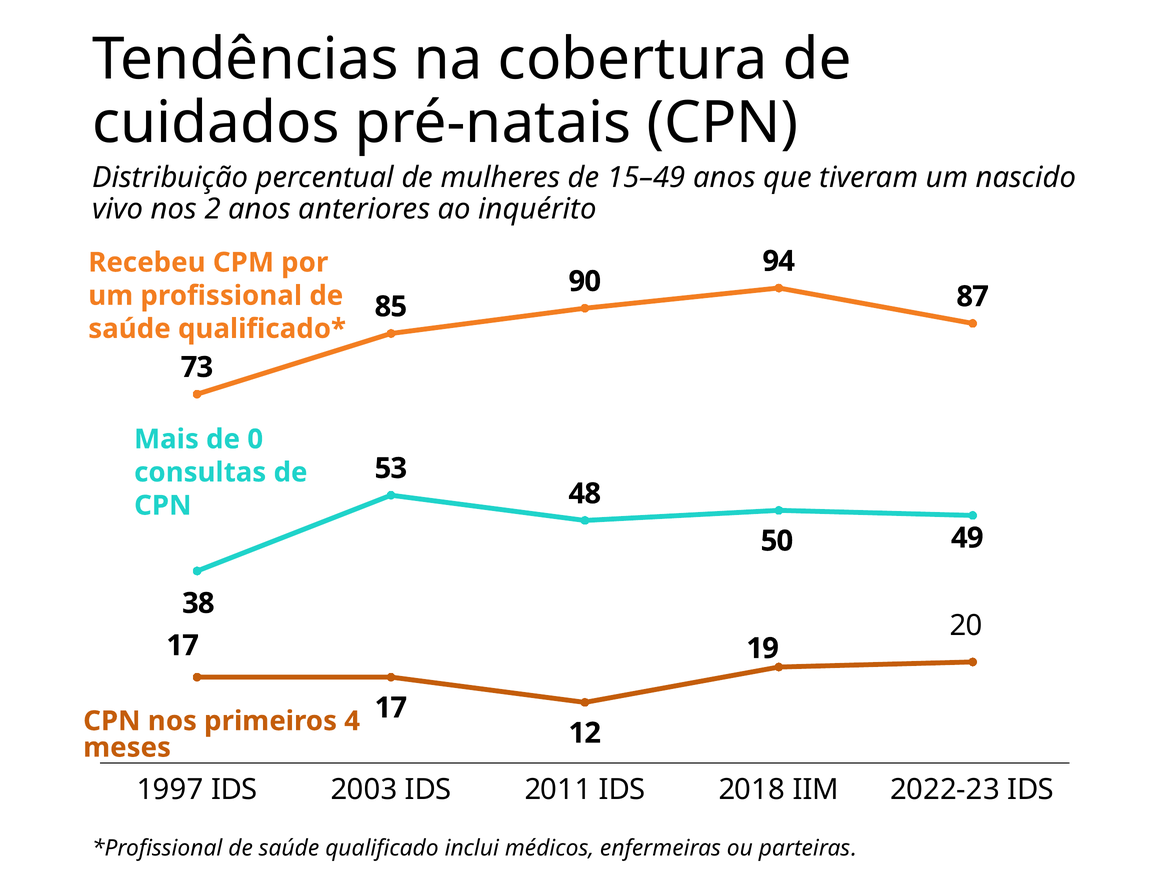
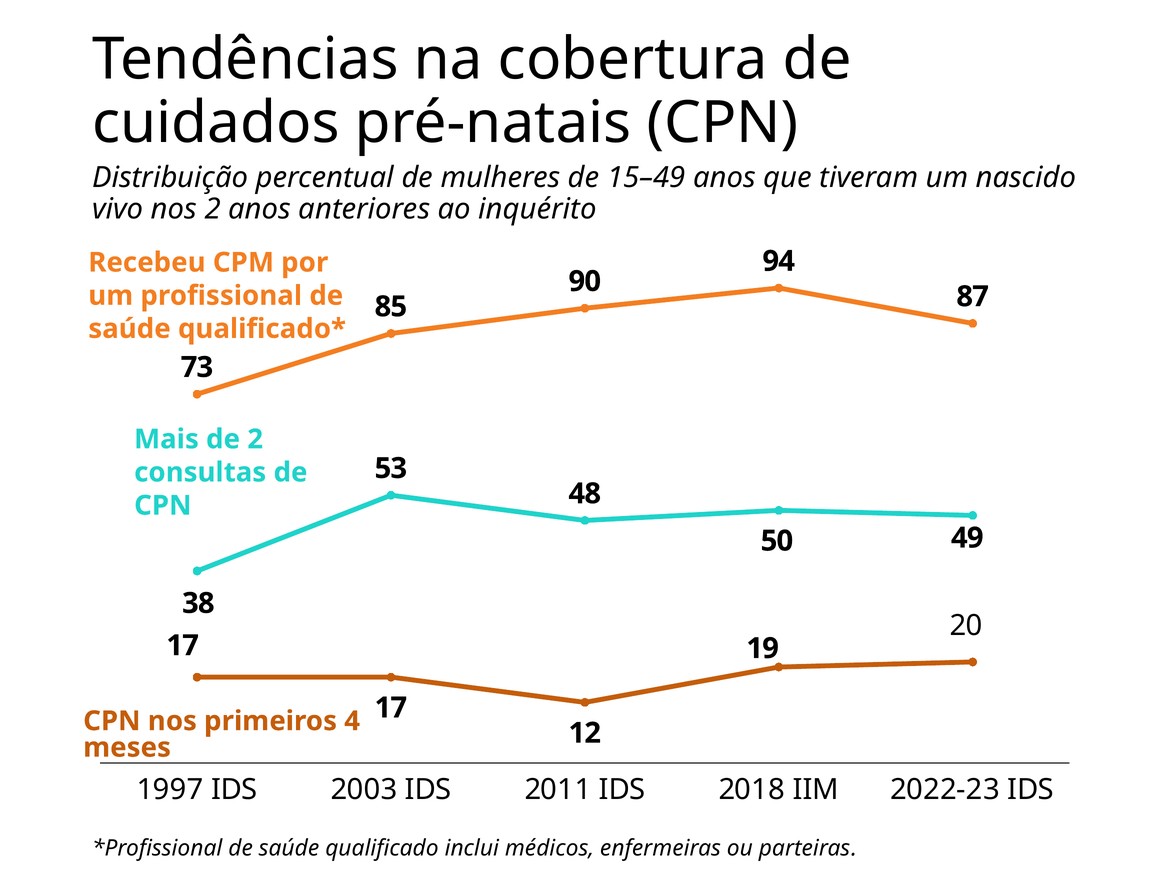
de 0: 0 -> 2 (255, 439)
